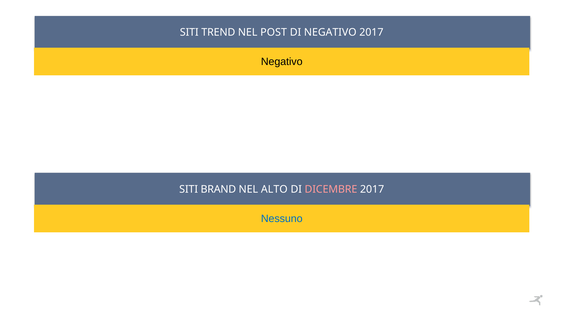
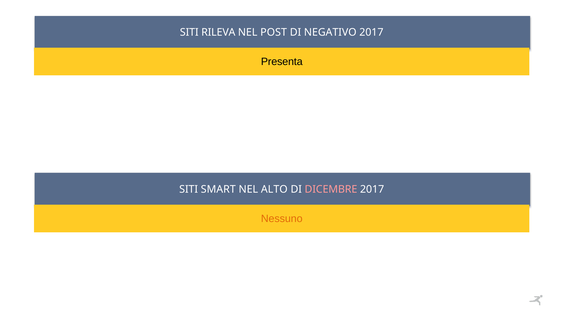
TREND: TREND -> RILEVA (218, 32)
Negativo: Negativo -> Presenta (282, 62)
BRAND: BRAND -> SMART (218, 189)
Nessuno colour: blue -> orange (282, 218)
